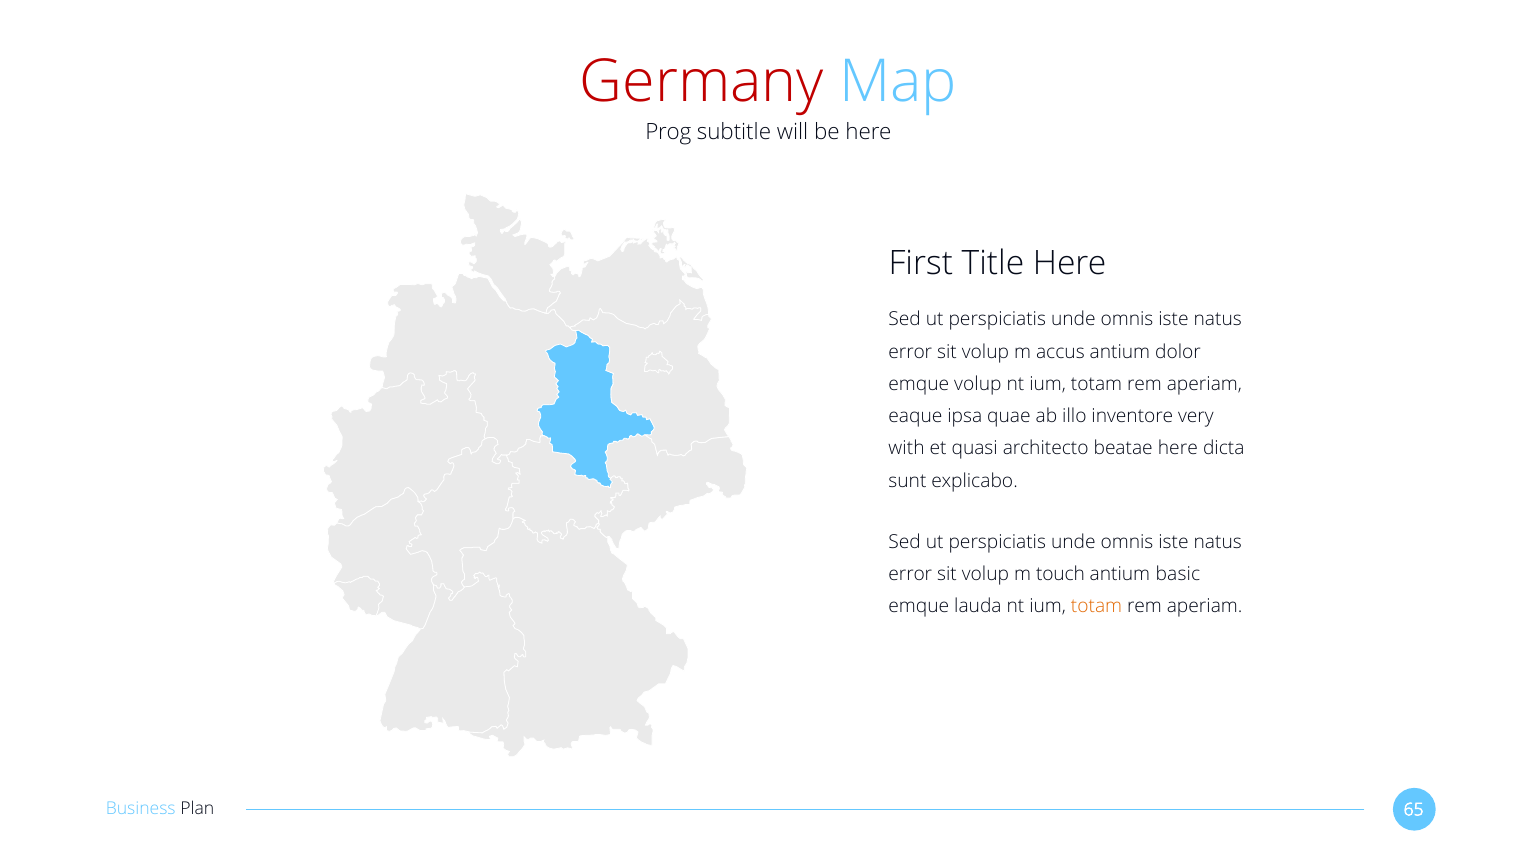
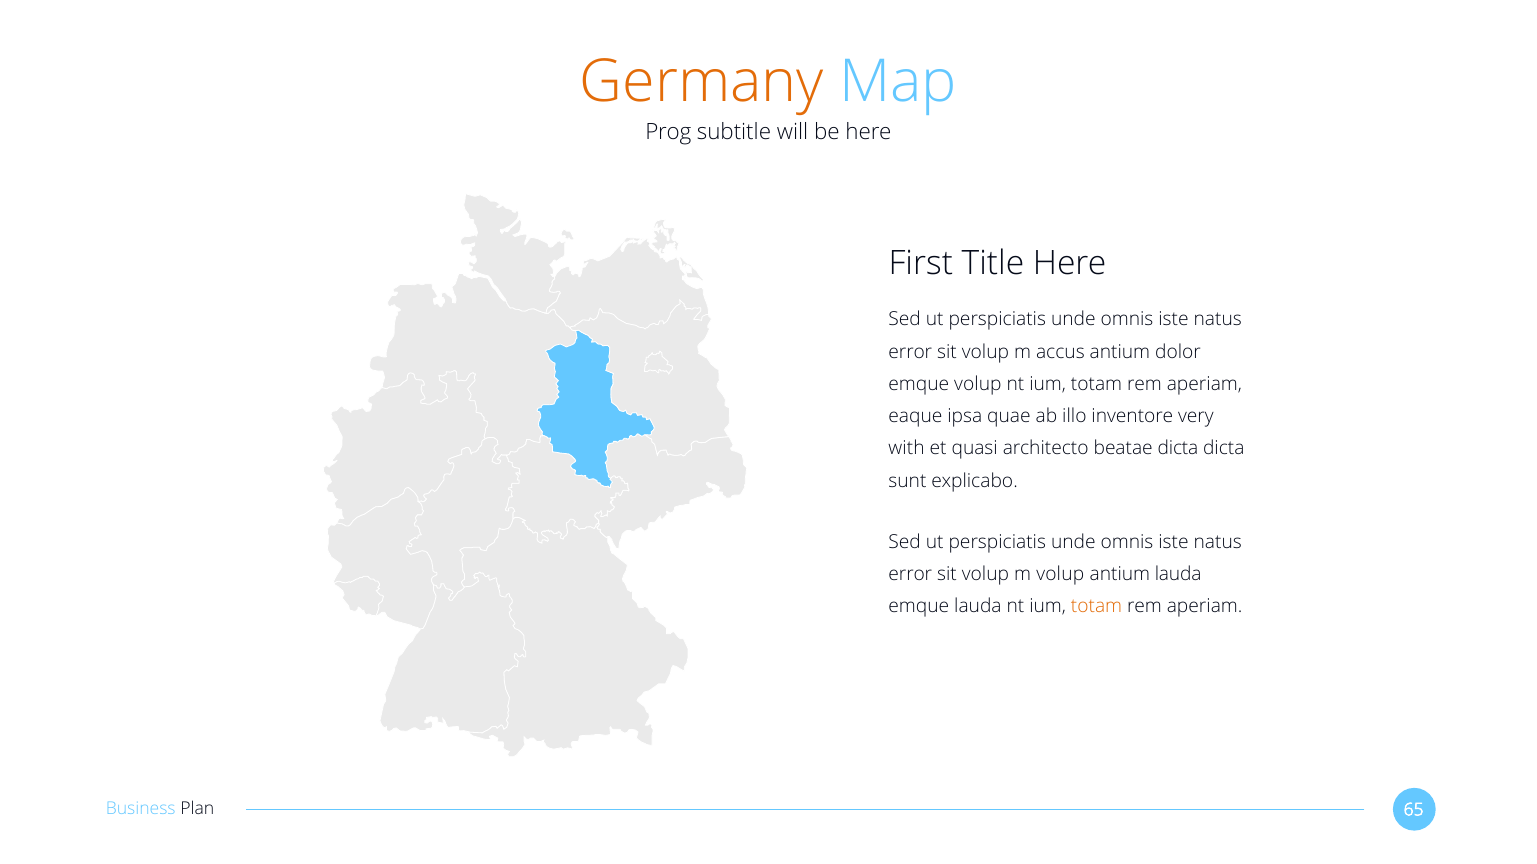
Germany colour: red -> orange (702, 82)
beatae here: here -> dicta (1178, 449)
m touch: touch -> volup (1060, 574)
antium basic: basic -> lauda (1178, 574)
